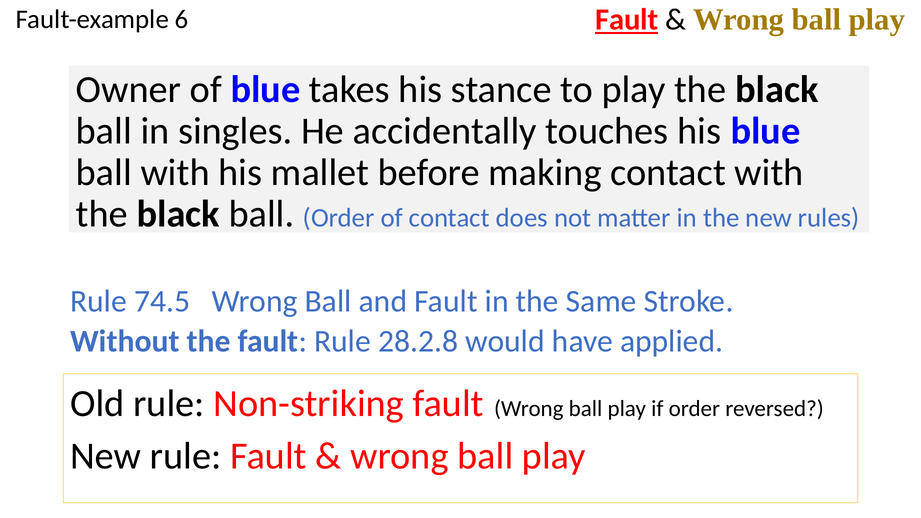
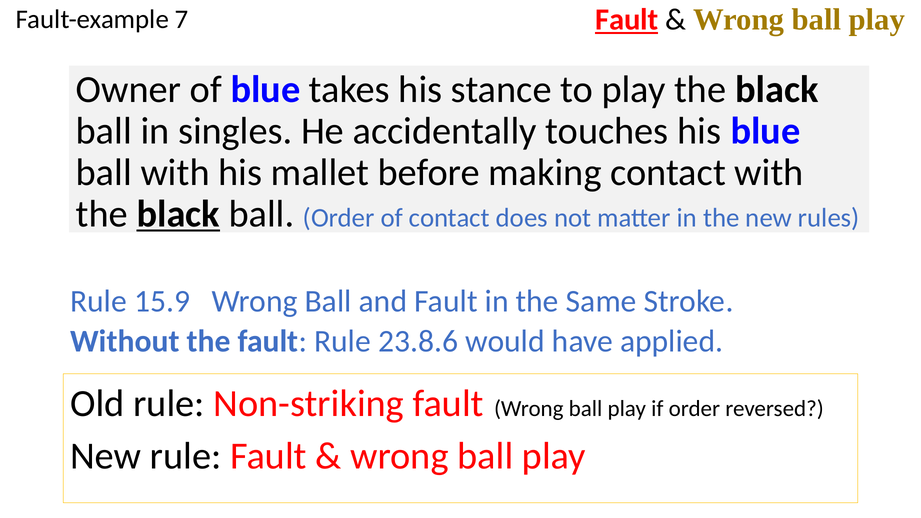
6: 6 -> 7 (182, 20)
black underline: none -> present (178, 214)
74.5: 74.5 -> 15.9 (162, 301)
28.2.8: 28.2.8 -> 23.8.6 (418, 341)
